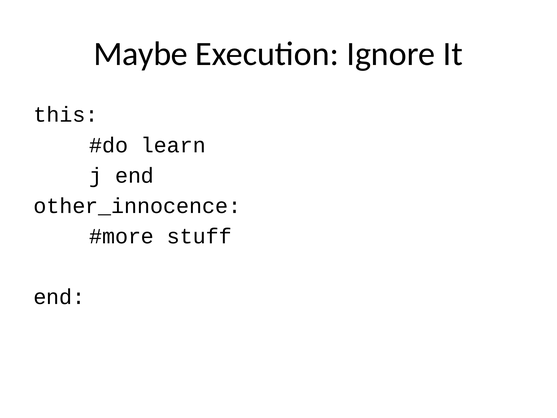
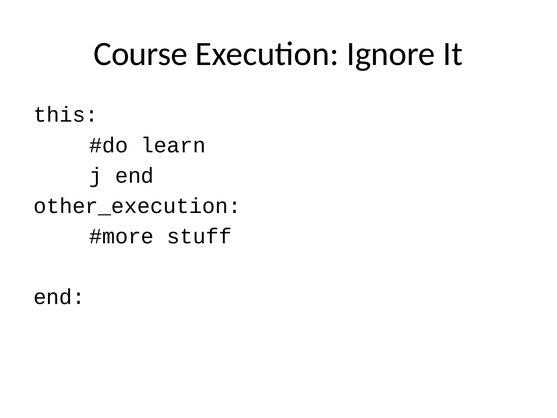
Maybe: Maybe -> Course (141, 54)
other_innocence: other_innocence -> other_execution (137, 206)
